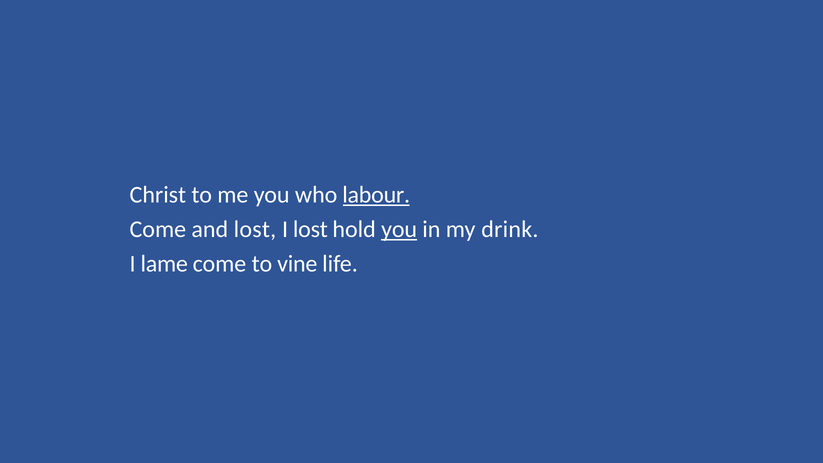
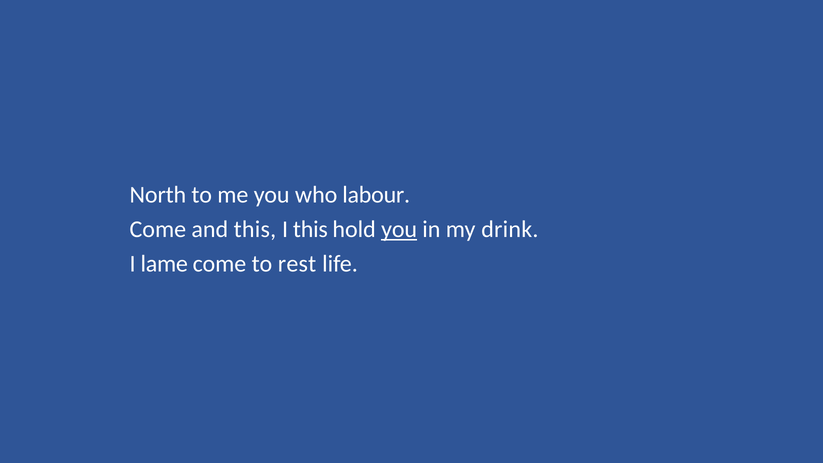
Christ: Christ -> North (158, 195)
labour underline: present -> none (376, 195)
and lost: lost -> this (255, 229)
I lost: lost -> this (310, 229)
vine: vine -> rest (297, 264)
